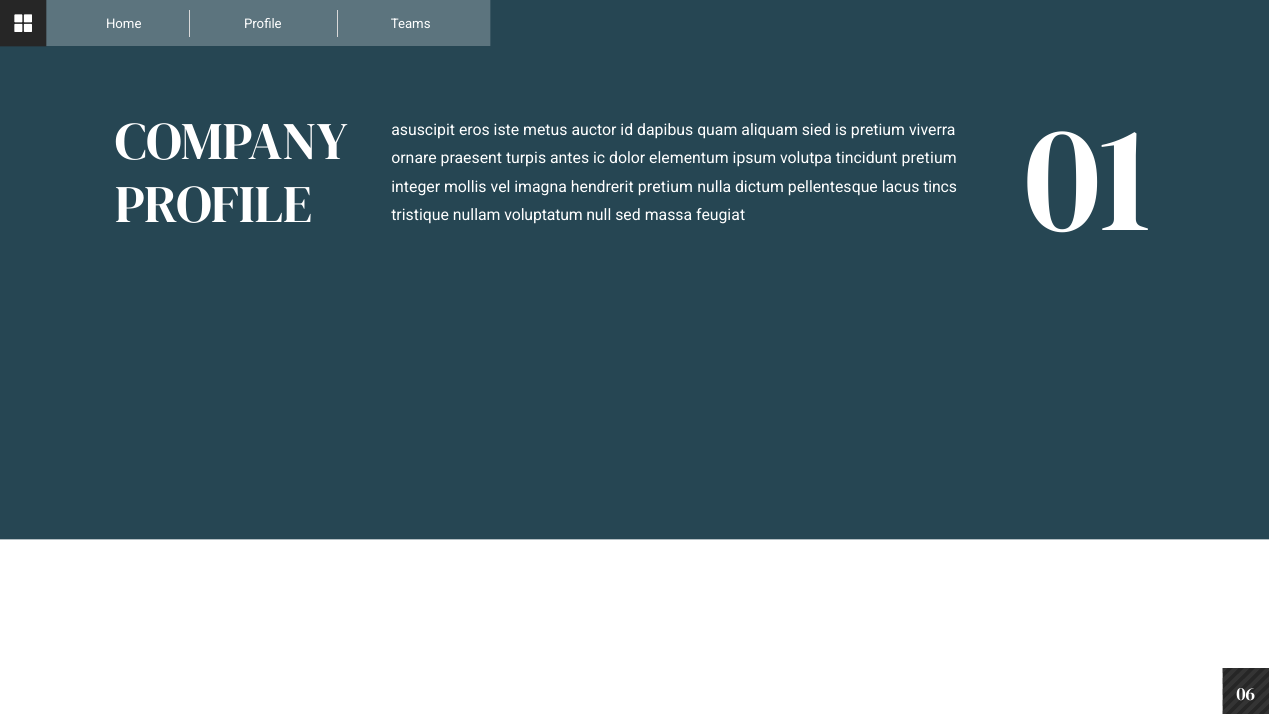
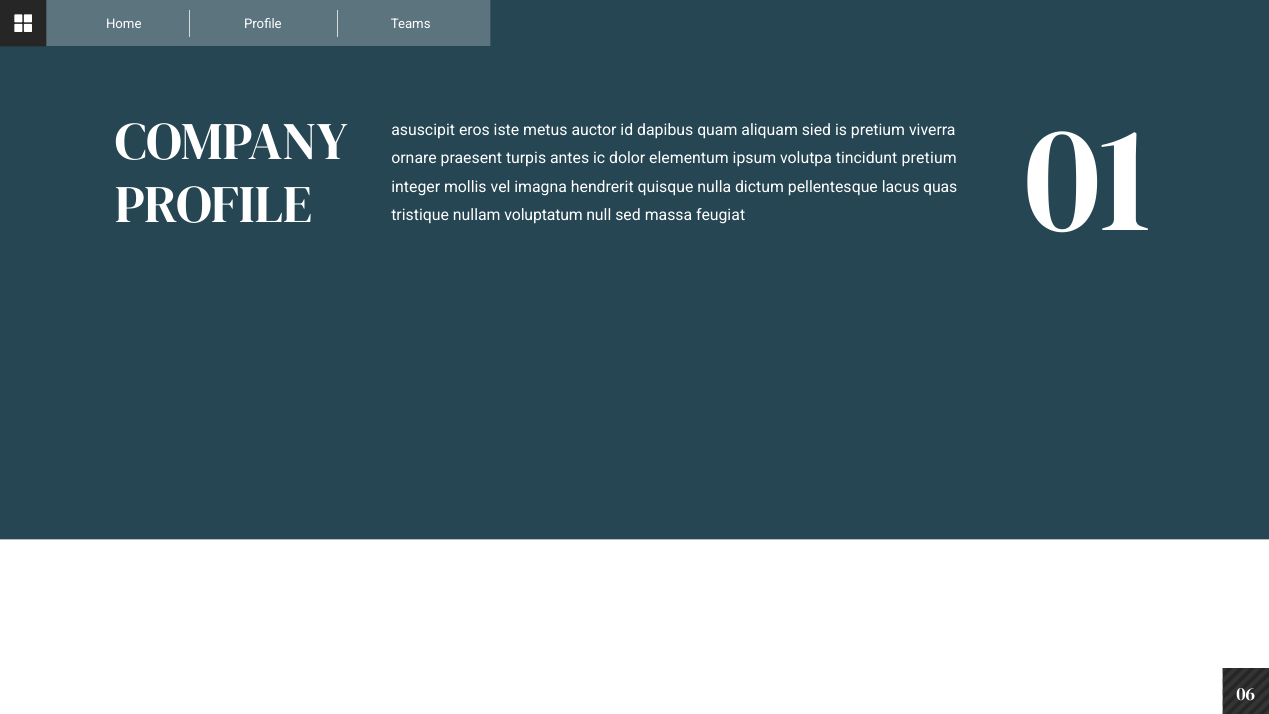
hendrerit pretium: pretium -> quisque (666, 187)
tincs: tincs -> quas (940, 187)
